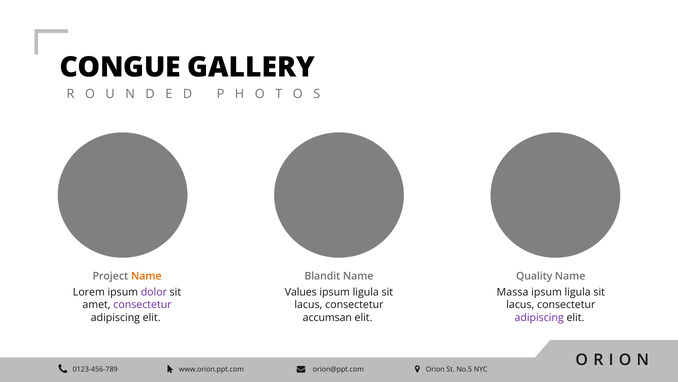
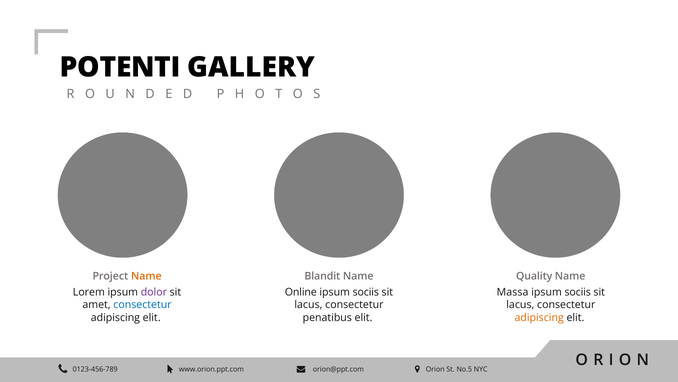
CONGUE: CONGUE -> POTENTI (120, 67)
Values: Values -> Online (301, 292)
ligula: ligula -> sociis (366, 292)
ligula: ligula -> sociis (578, 292)
consectetur colour: purple -> blue (142, 304)
accumsan: accumsan -> penatibus (327, 317)
adipiscing colour: purple -> orange (539, 317)
